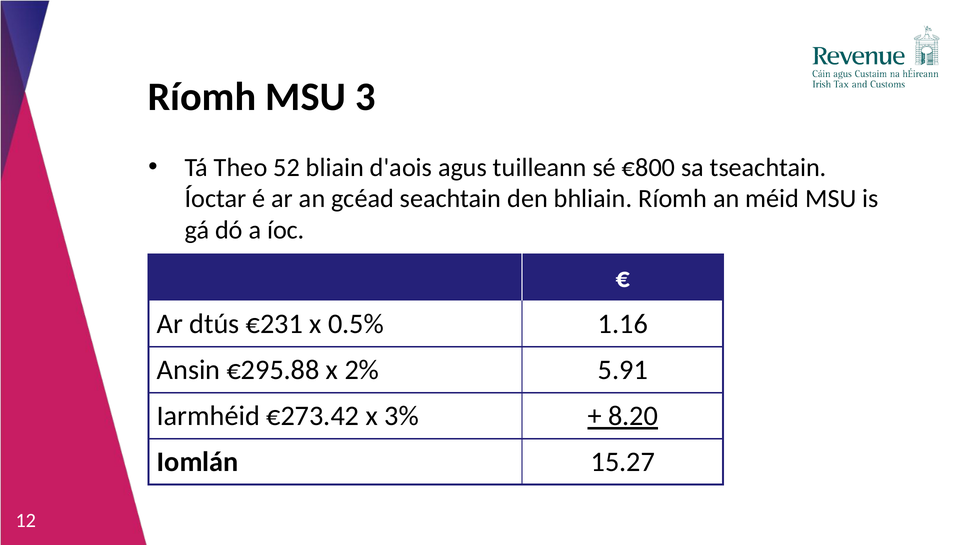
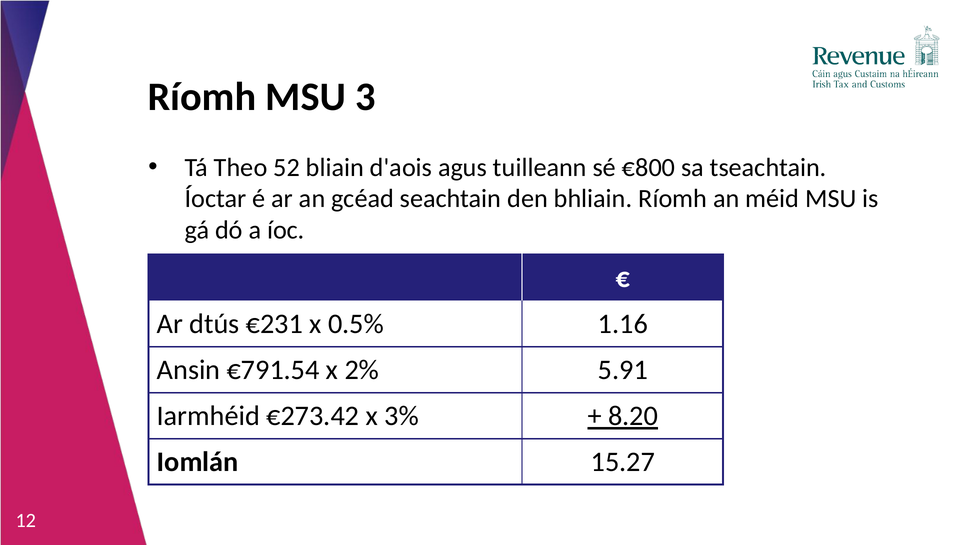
€295.88: €295.88 -> €791.54 (273, 370)
